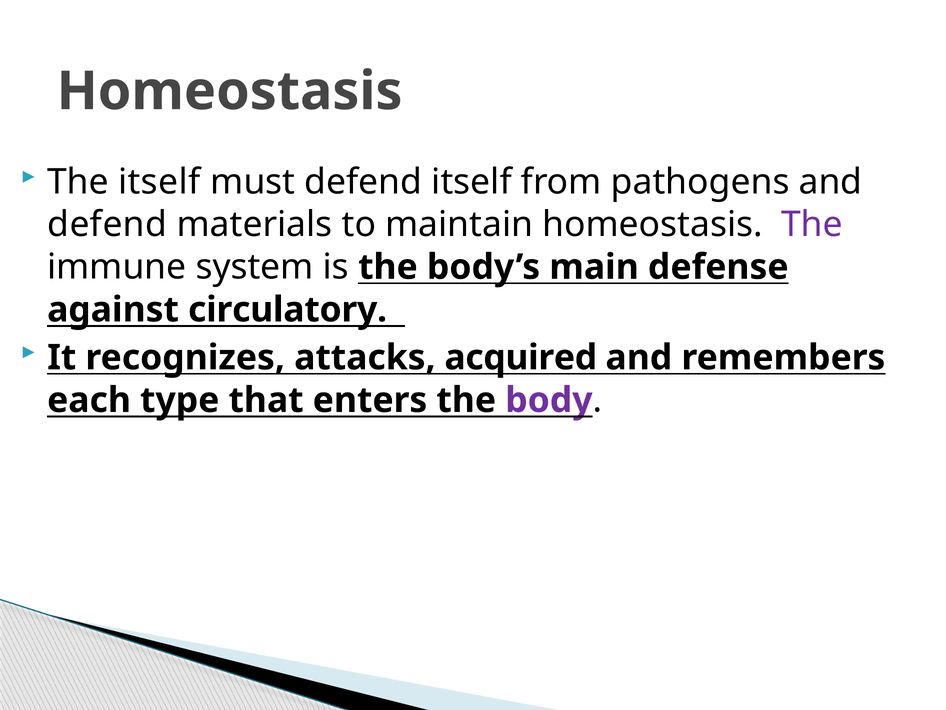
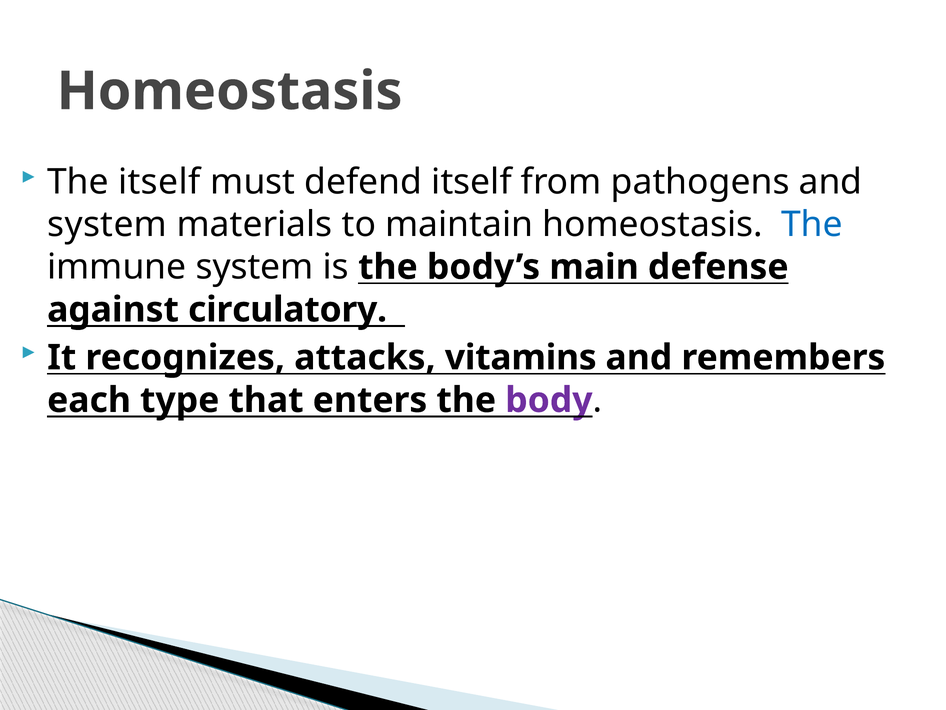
defend: defend -> system (107, 224)
The colour: purple -> blue (812, 224)
acquired: acquired -> vitamins (521, 357)
